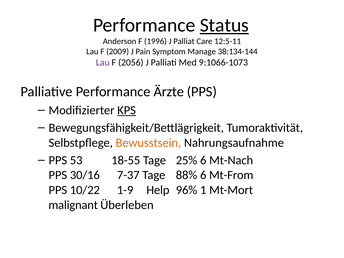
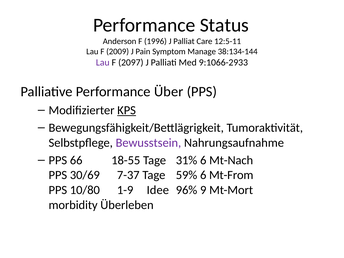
Status underline: present -> none (224, 25)
2056: 2056 -> 2097 (131, 63)
9:1066-1073: 9:1066-1073 -> 9:1066-2933 (223, 63)
Ärzte: Ärzte -> Über (169, 92)
Bewusstsein colour: orange -> purple (148, 143)
53: 53 -> 66 (76, 160)
25%: 25% -> 31% (187, 160)
30/16: 30/16 -> 30/69 (85, 175)
88%: 88% -> 59% (187, 175)
10/22: 10/22 -> 10/80 (85, 190)
Help: Help -> Idee (158, 190)
1: 1 -> 9 (203, 190)
malignant: malignant -> morbidity (73, 205)
